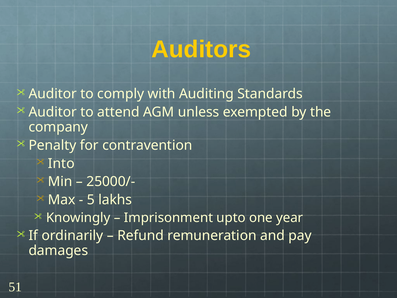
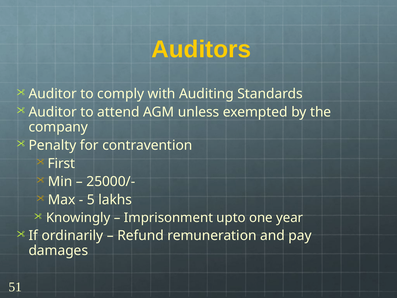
Into: Into -> First (61, 163)
